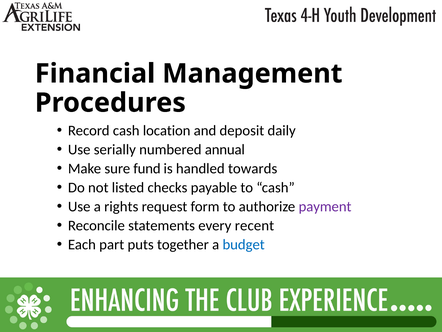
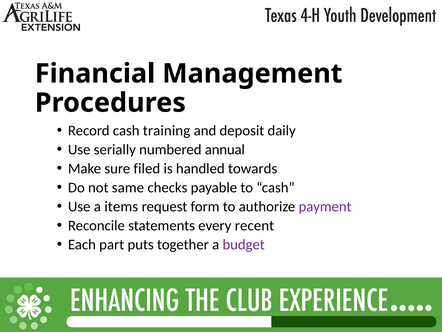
location: location -> training (167, 130)
fund: fund -> filed (147, 168)
listed: listed -> same (128, 187)
rights: rights -> items (121, 206)
budget colour: blue -> purple (244, 244)
